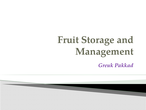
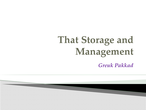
Fruit: Fruit -> That (68, 40)
